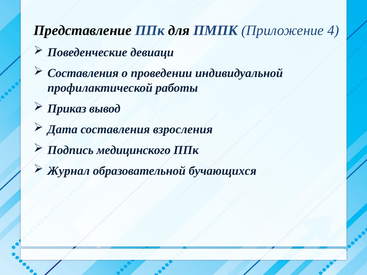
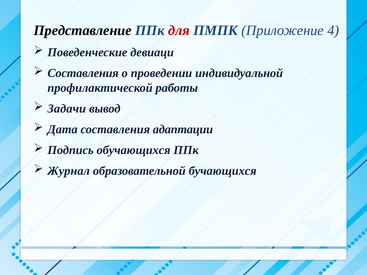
для colour: black -> red (179, 30)
Приказ: Приказ -> Задачи (67, 109)
взросления: взросления -> адаптации (183, 129)
медицинского: медицинского -> обучающихся (134, 150)
